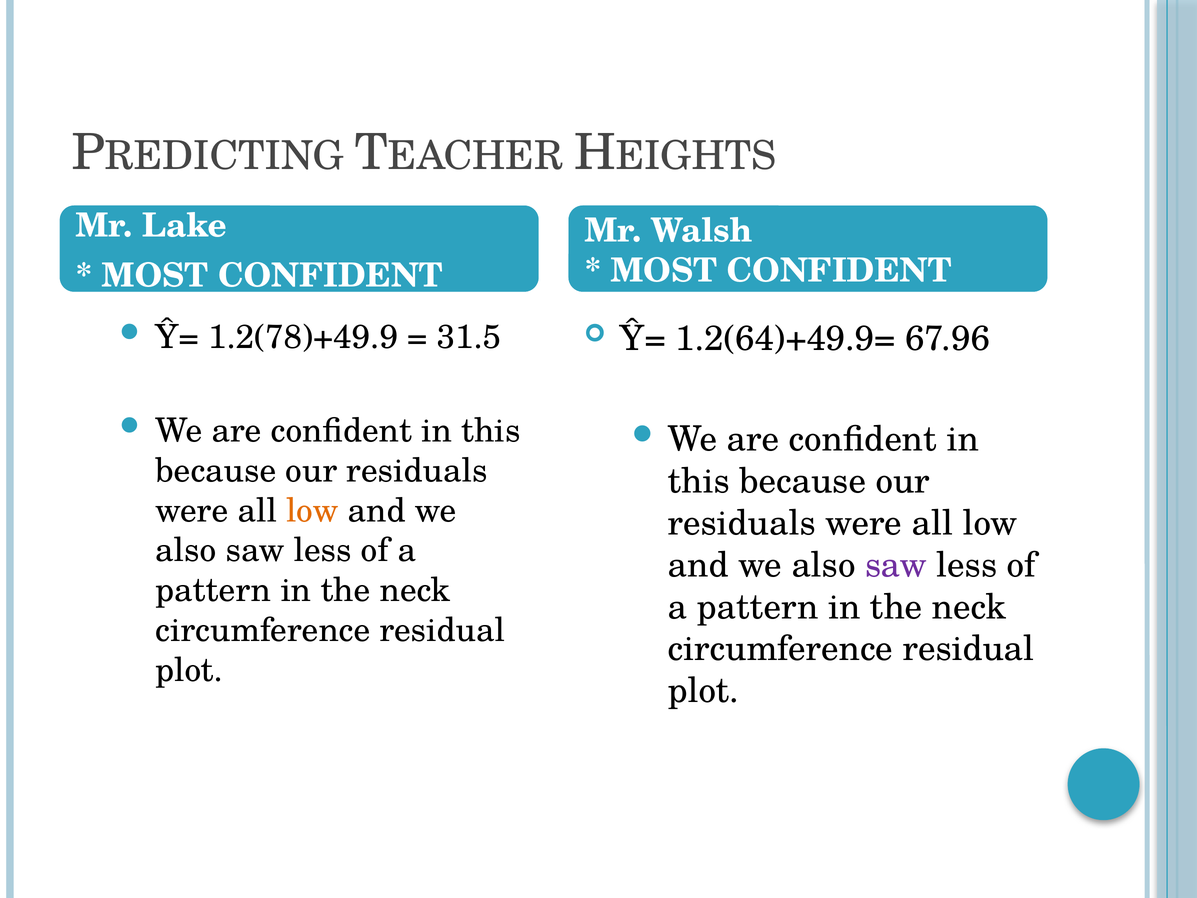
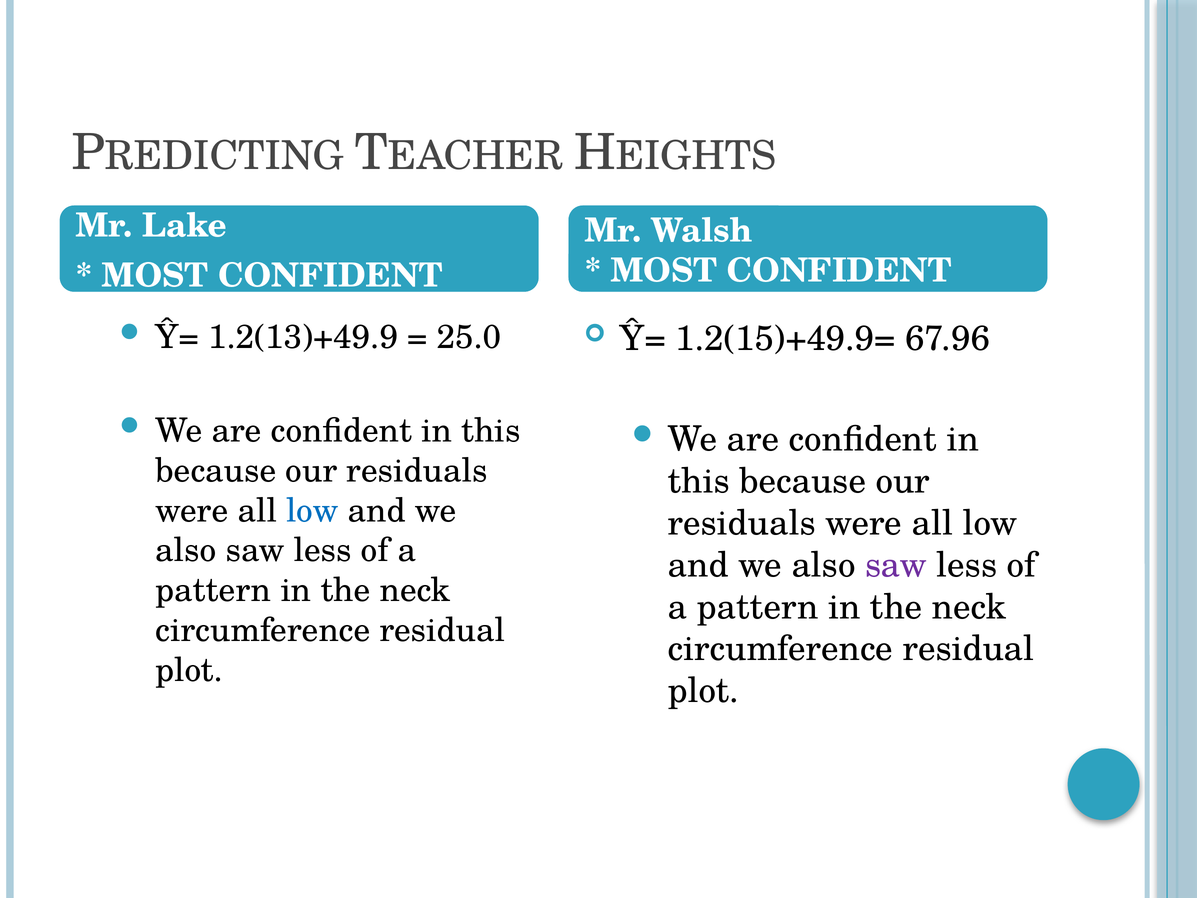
1.2(78)+49.9: 1.2(78)+49.9 -> 1.2(13)+49.9 (303, 337)
31.5: 31.5 -> 25.0 (469, 337)
1.2(64)+49.9=: 1.2(64)+49.9= -> 1.2(15)+49.9= (785, 339)
low colour: orange -> blue (312, 510)
